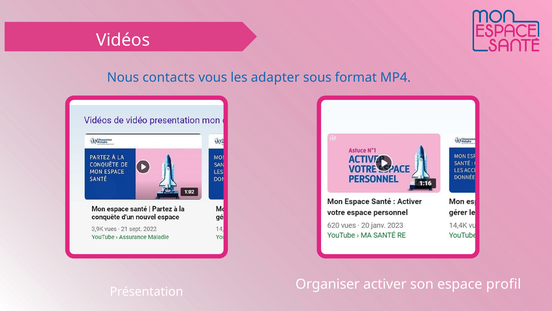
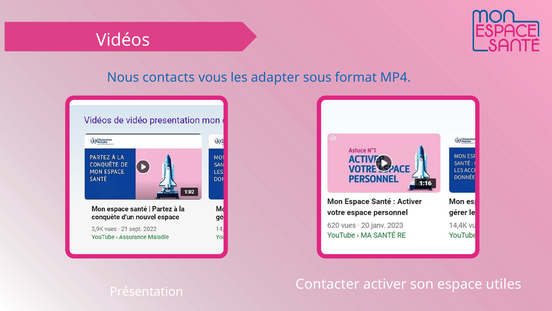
Organiser: Organiser -> Contacter (328, 284)
profil: profil -> utiles (504, 284)
